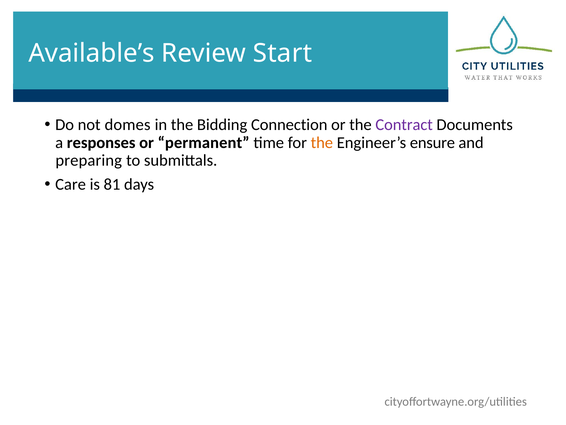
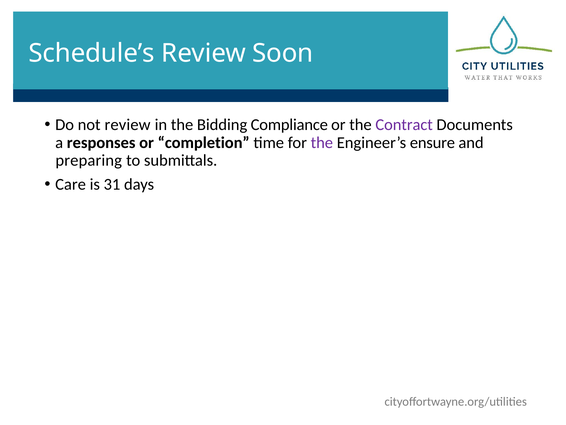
Available’s: Available’s -> Schedule’s (92, 53)
Start: Start -> Soon (283, 53)
not domes: domes -> review (128, 125)
Connection: Connection -> Compliance (289, 125)
permanent: permanent -> completion (204, 142)
the colour: orange -> purple (322, 142)
81: 81 -> 31 (112, 184)
